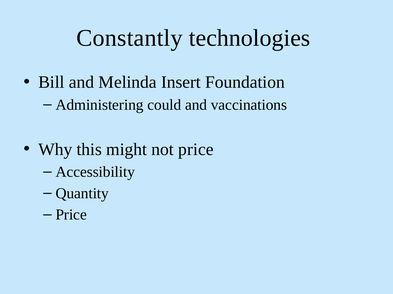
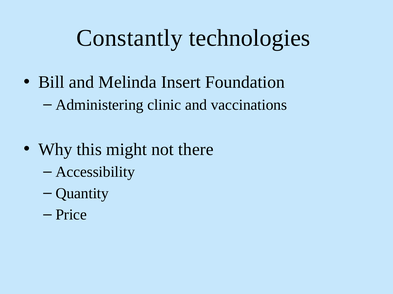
could: could -> clinic (164, 105)
not price: price -> there (196, 150)
